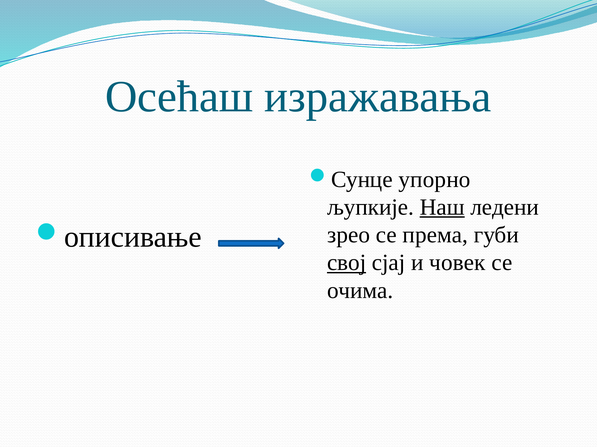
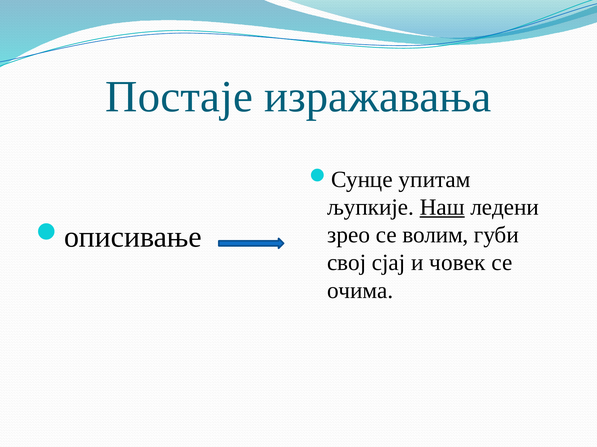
Осећаш: Осећаш -> Постаје (179, 97)
упорно: упорно -> упитам (435, 180)
према: према -> волим (435, 235)
свој underline: present -> none (347, 263)
